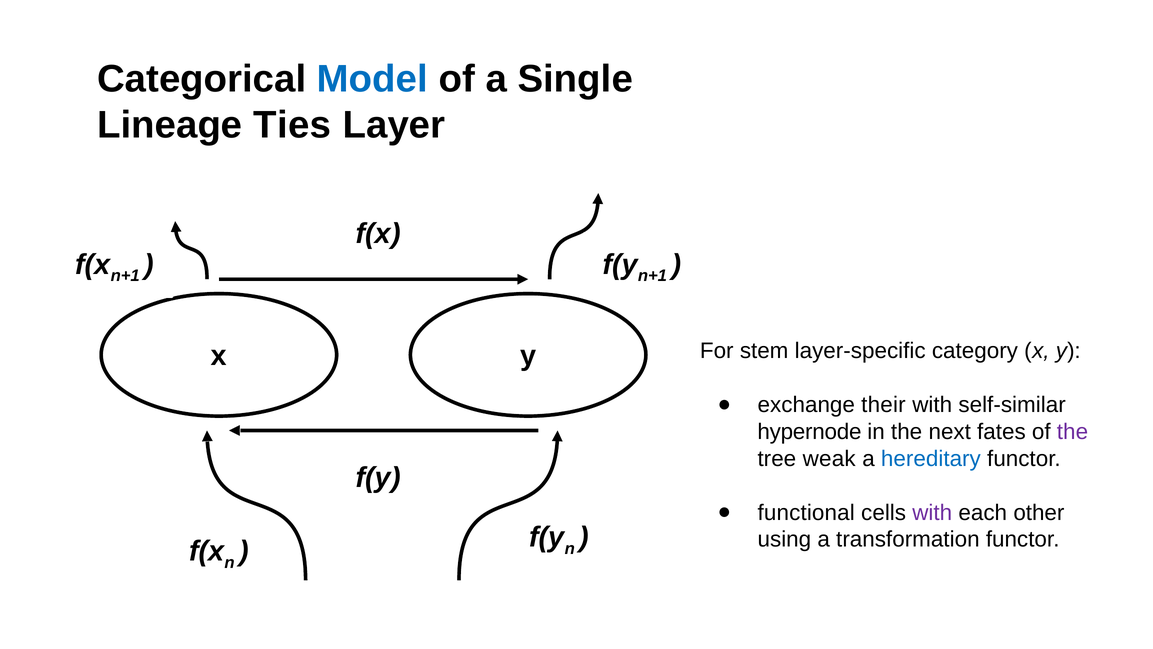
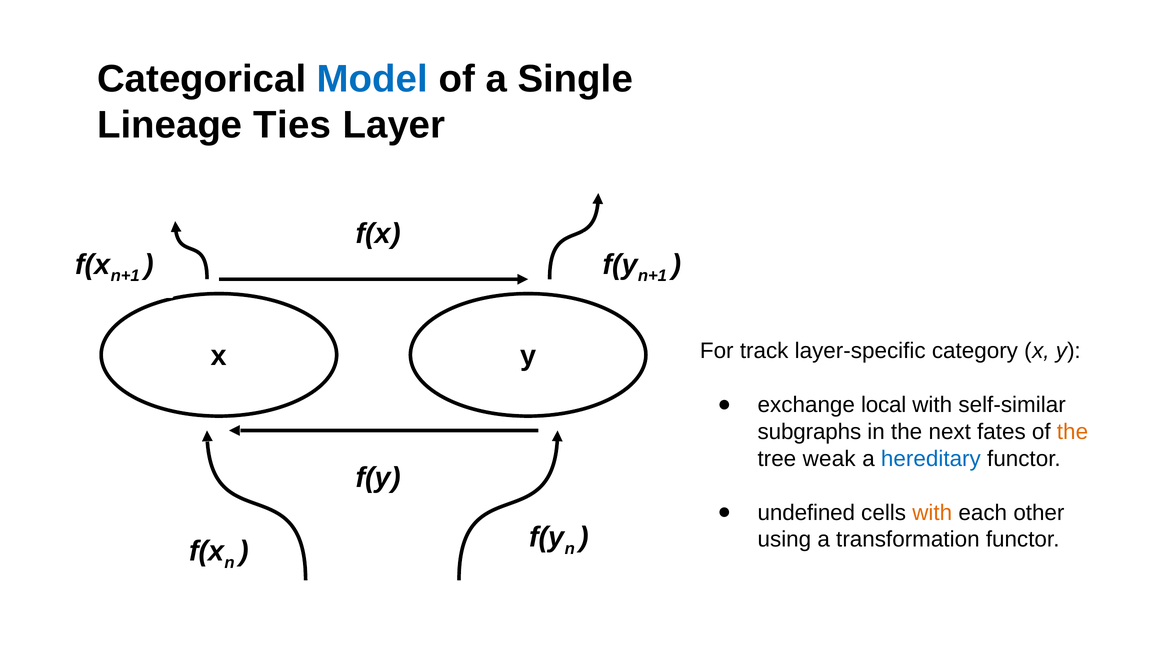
stem: stem -> track (764, 351)
their: their -> local (884, 405)
hypernode: hypernode -> subgraphs (809, 432)
the colour: purple -> orange (1072, 432)
functional: functional -> undefined (806, 512)
with colour: purple -> orange (932, 512)
